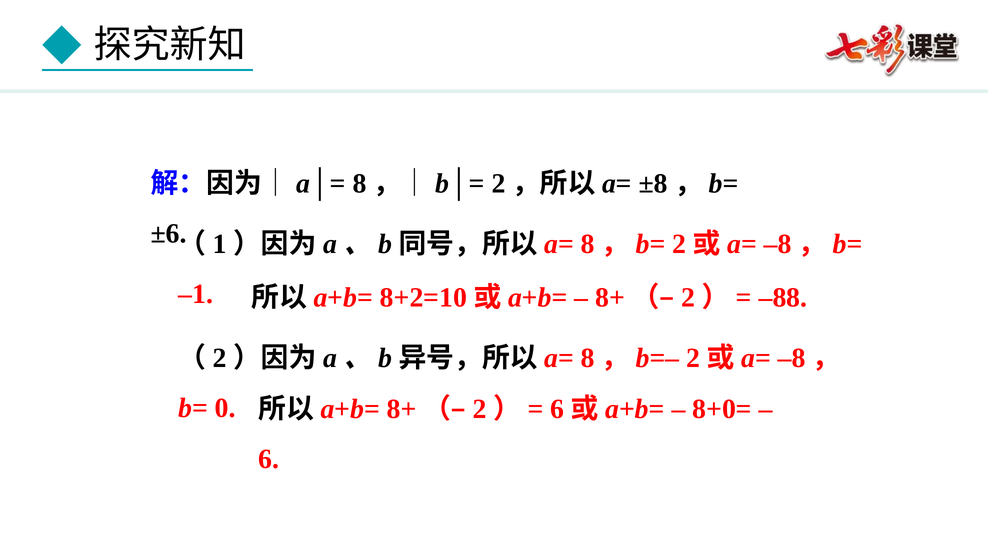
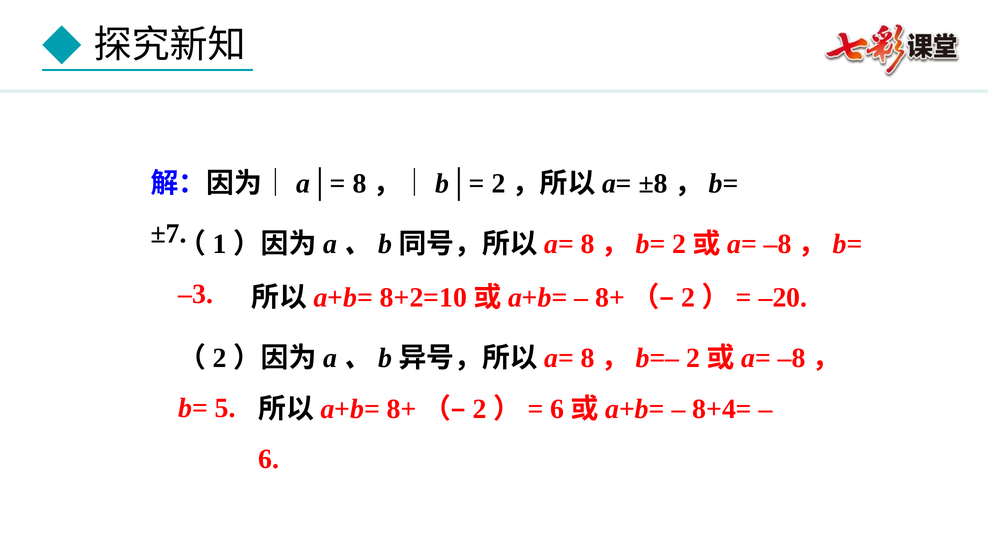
±6: ±6 -> ±7 (169, 234)
–1: –1 -> –3 (196, 294)
–88: –88 -> –20 (783, 297)
0: 0 -> 5 (225, 408)
8+0=: 8+0= -> 8+4= (722, 409)
